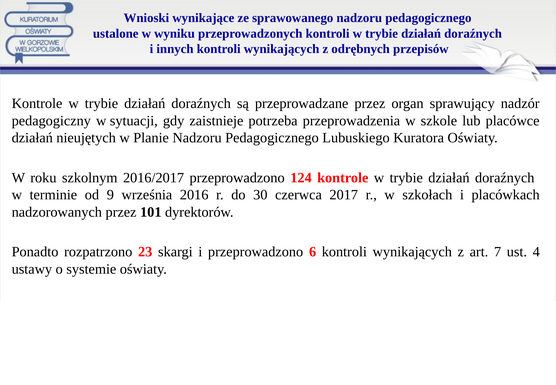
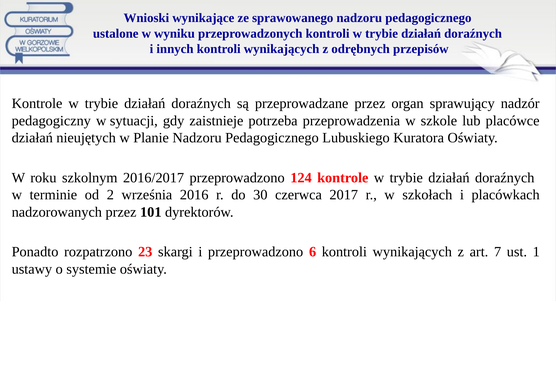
9: 9 -> 2 (110, 195)
4: 4 -> 1 (536, 252)
